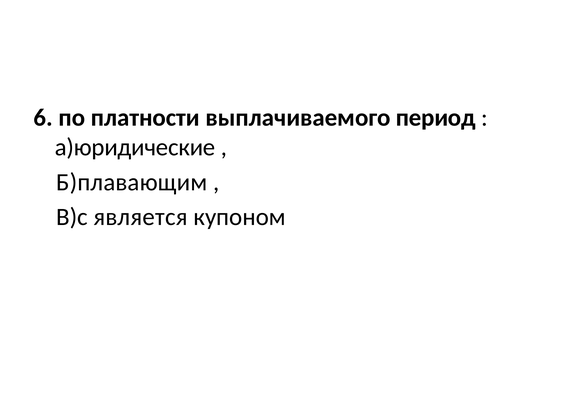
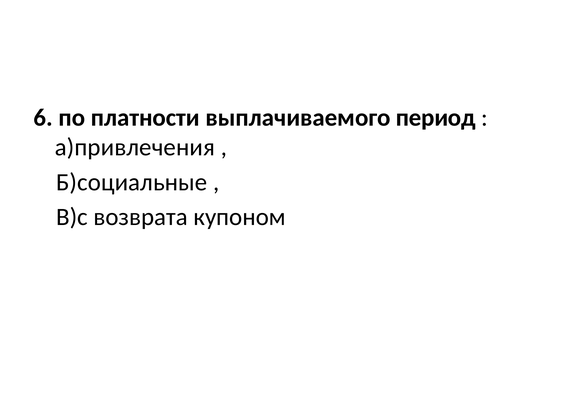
а)юридические: а)юридические -> а)привлечения (135, 148)
Б)плавающим: Б)плавающим -> Б)социальные (132, 183)
является: является -> возврата (141, 217)
